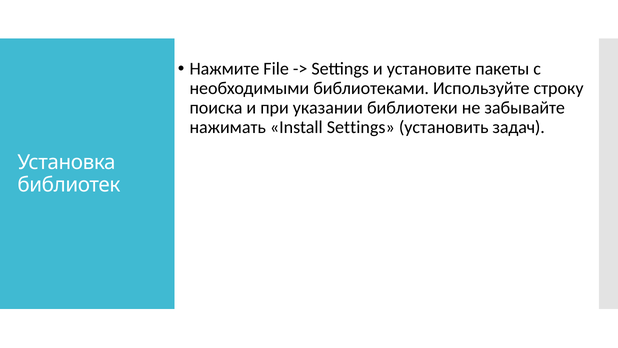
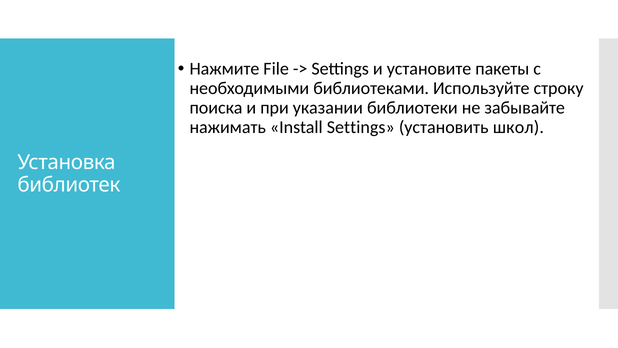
задач: задач -> школ (518, 127)
